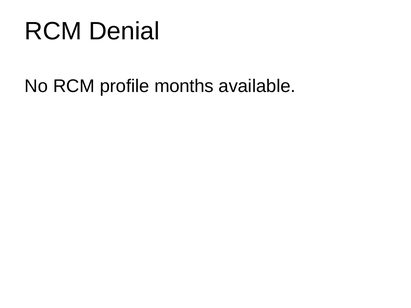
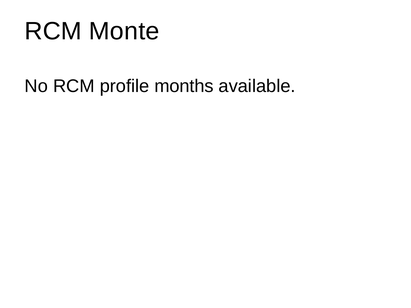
Denial: Denial -> Monte (124, 31)
